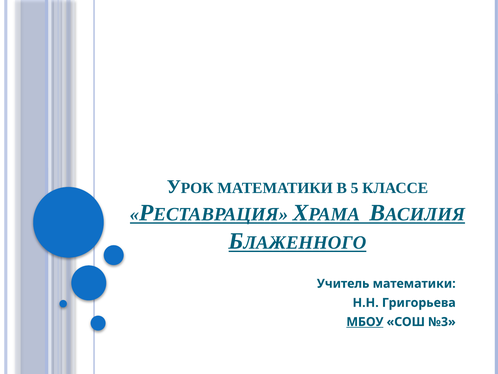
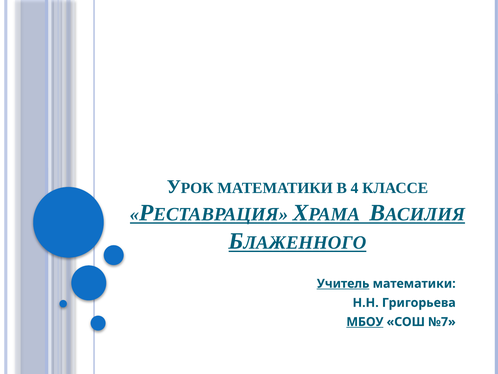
5: 5 -> 4 (355, 188)
Учитель underline: none -> present (343, 283)
№3: №3 -> №7 (442, 321)
